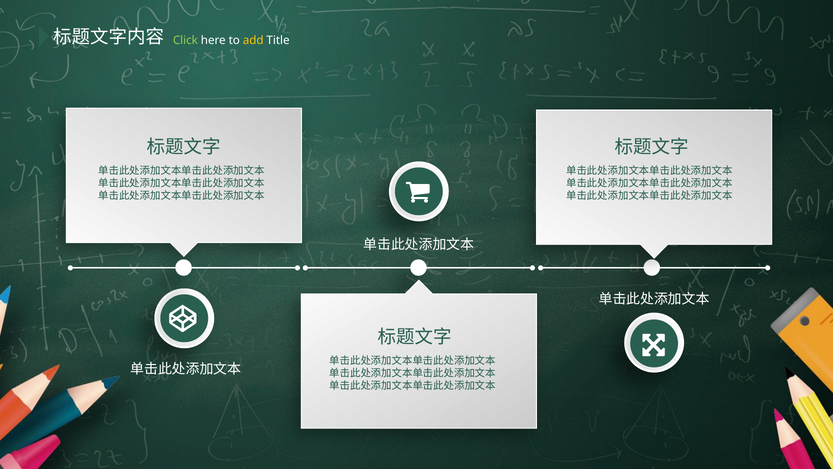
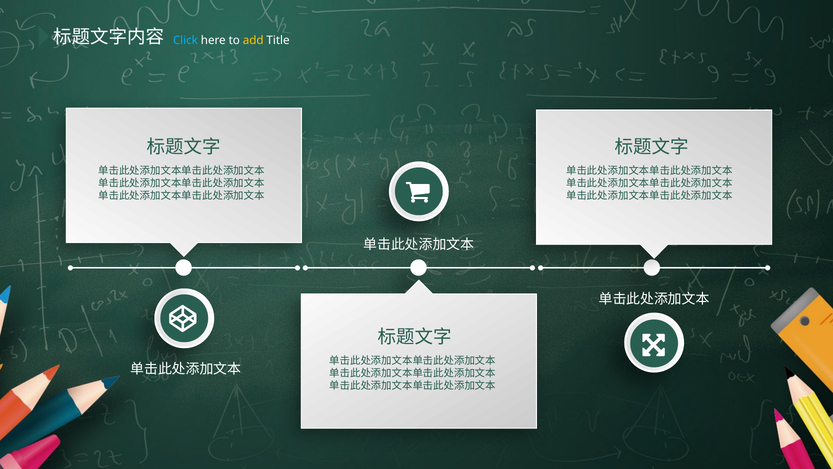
Click colour: light green -> light blue (185, 40)
